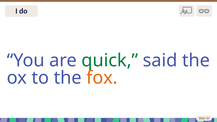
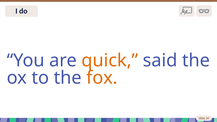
quick colour: green -> orange (110, 61)
